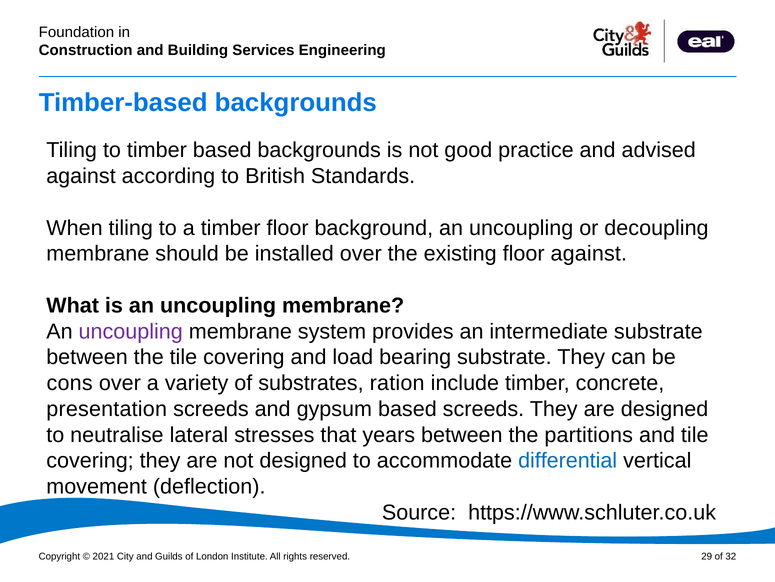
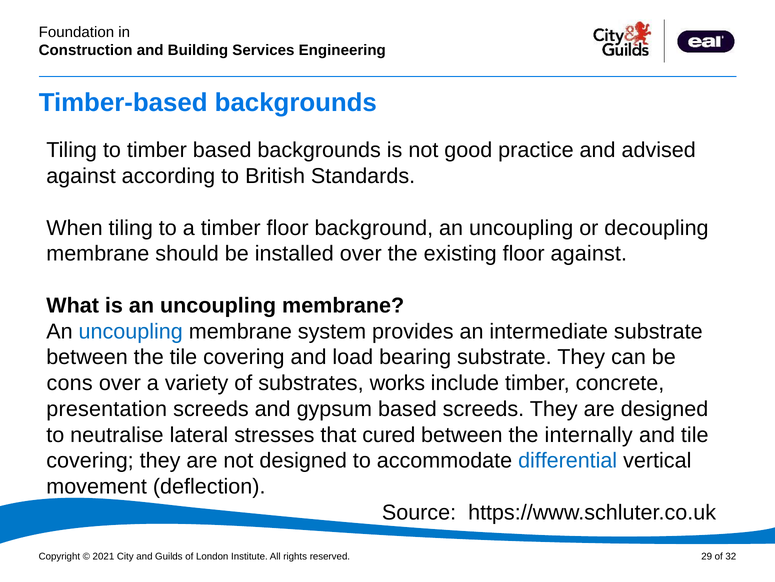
uncoupling colour: purple -> blue (131, 331)
ration: ration -> works (397, 383)
years: years -> cured (389, 434)
partitions: partitions -> internally (589, 434)
